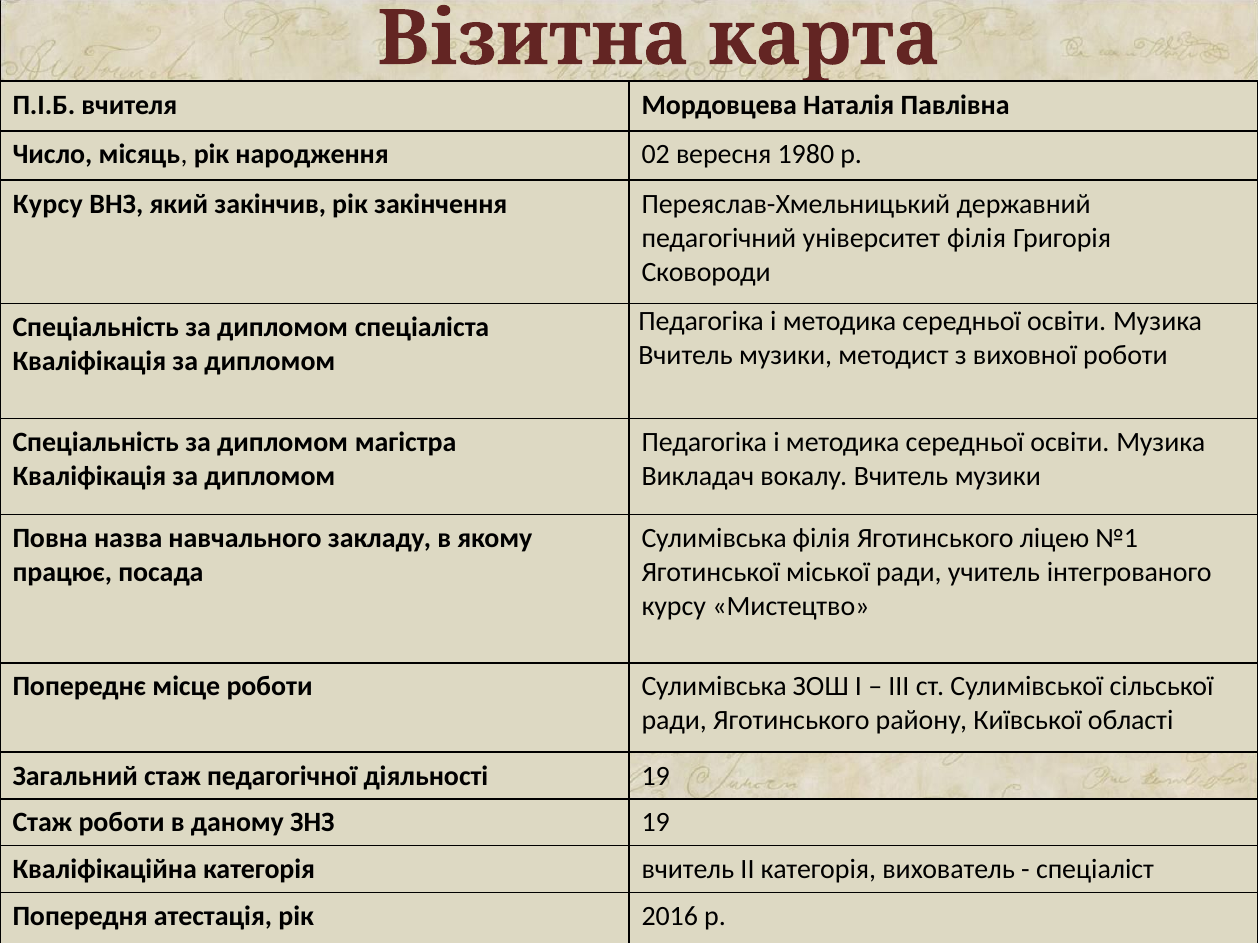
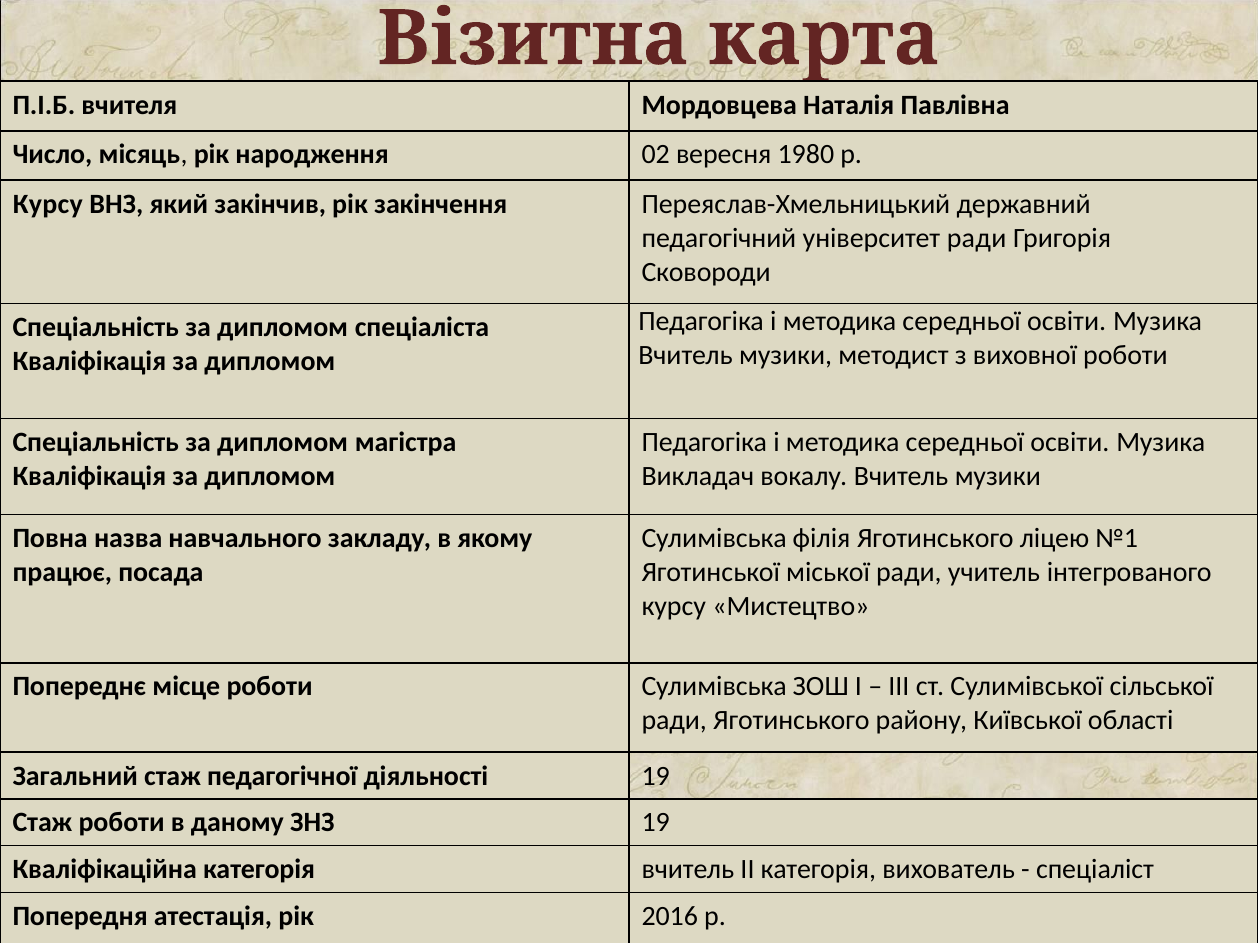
університет філія: філія -> ради (977, 238)
